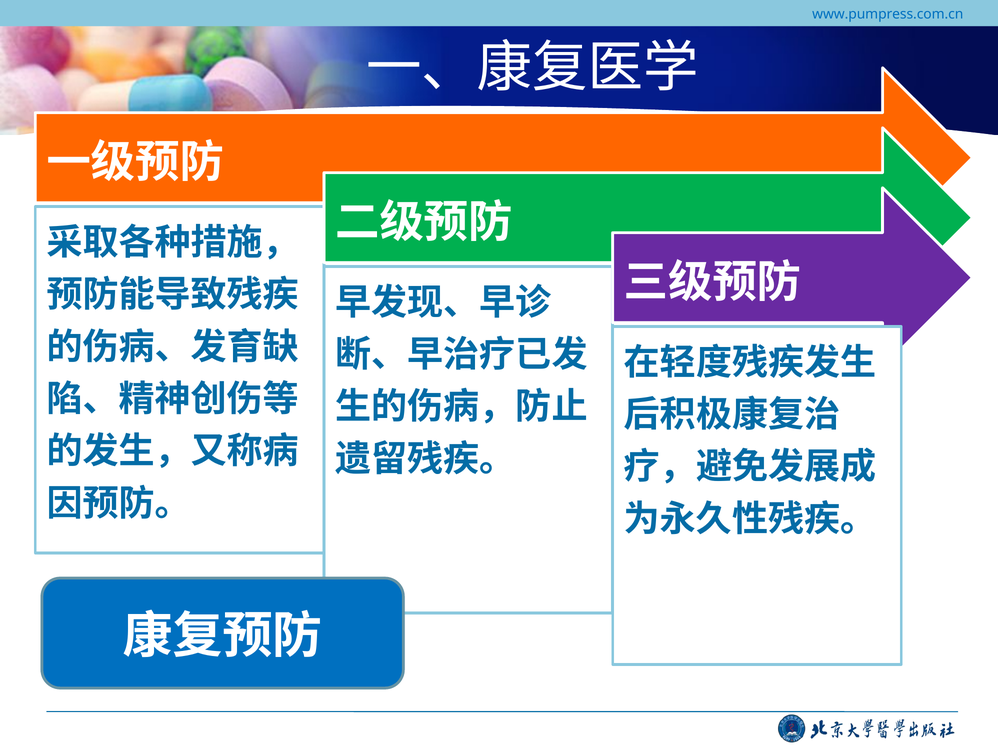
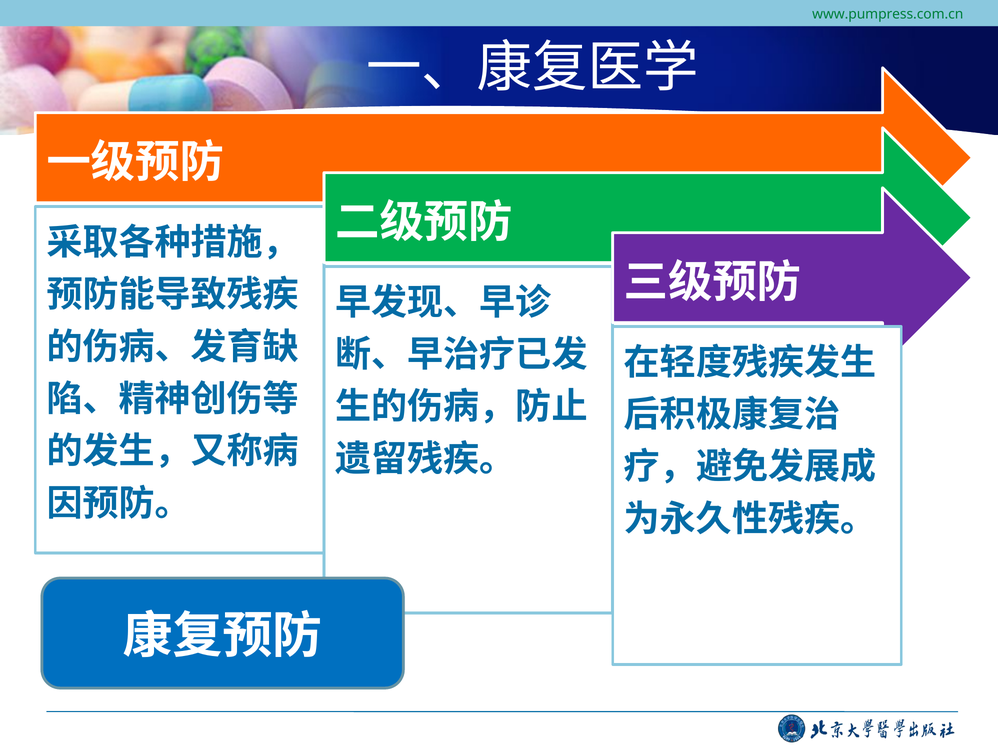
www.pumpress.com.cn colour: blue -> green (888, 14)
